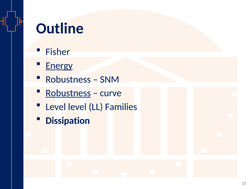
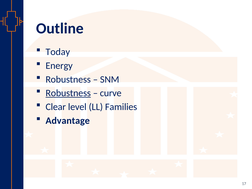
Fisher: Fisher -> Today (58, 52)
Energy underline: present -> none (59, 66)
Level: Level -> Clear (56, 107)
Dissipation: Dissipation -> Advantage (68, 121)
